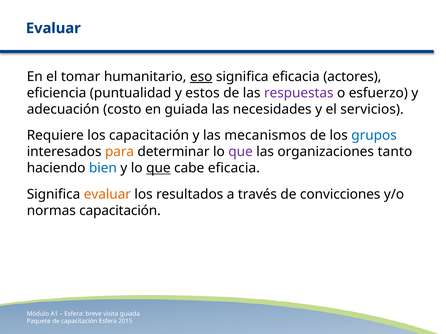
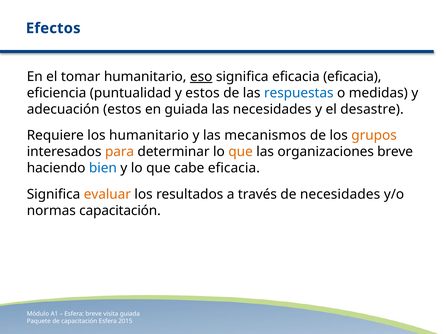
Evaluar: Evaluar -> Efectos (53, 28)
eficacia actores: actores -> eficacia (352, 77)
respuestas colour: purple -> blue (299, 93)
esfuerzo: esfuerzo -> medidas (378, 93)
adecuación costo: costo -> estos (122, 109)
servicios: servicios -> desastre (372, 109)
los capacitación: capacitación -> humanitario (149, 136)
grupos colour: blue -> orange (374, 136)
que colour: purple -> orange (241, 152)
organizaciones tanto: tanto -> breve (395, 152)
que underline: present -> none (158, 168)
de convicciones: convicciones -> necesidades (340, 195)
